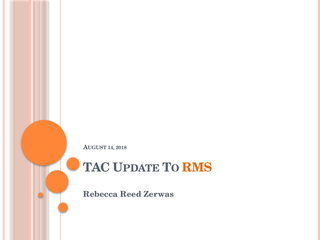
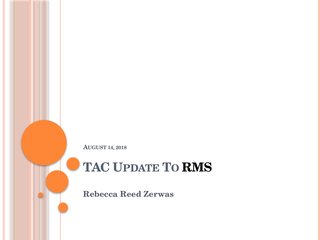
RMS colour: orange -> black (197, 167)
